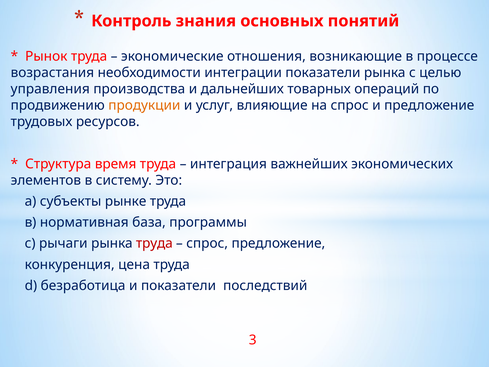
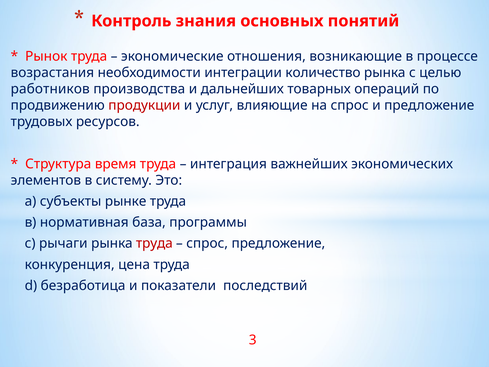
интеграции показатели: показатели -> количество (323, 73)
управления: управления -> работников (50, 89)
продукции colour: orange -> red (144, 105)
